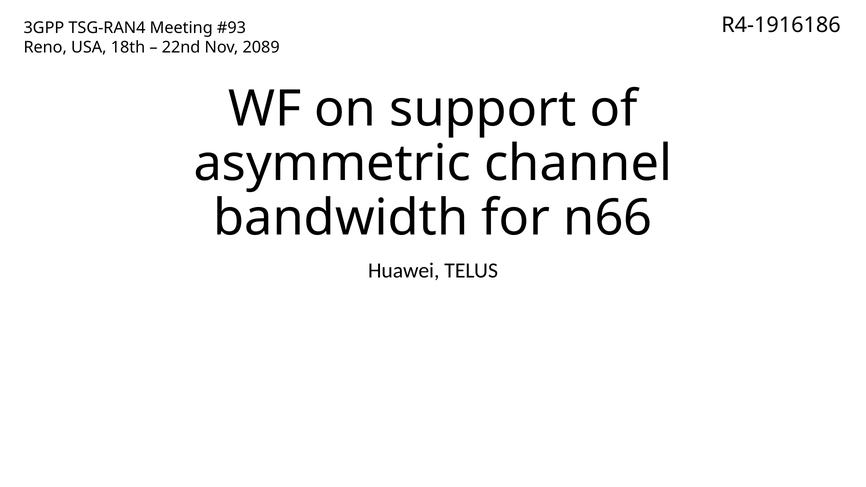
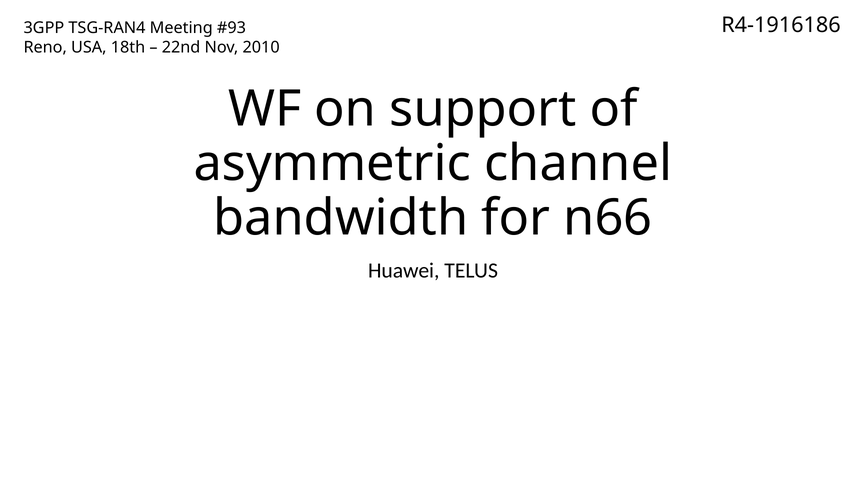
2089: 2089 -> 2010 (261, 48)
